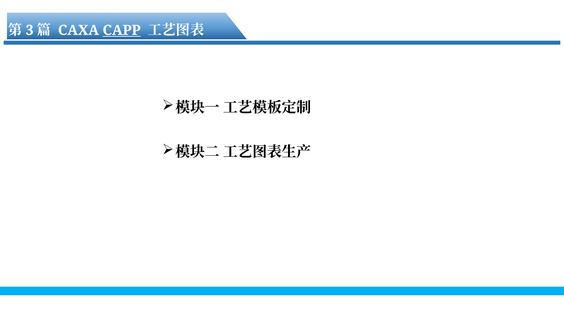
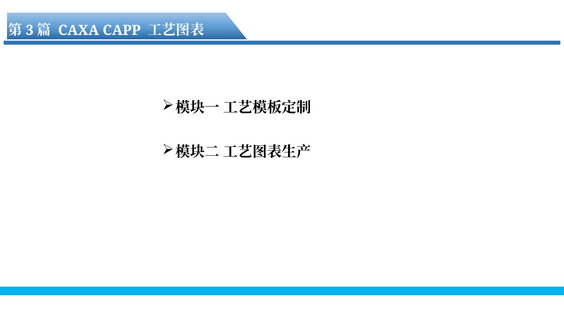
CAPP underline: present -> none (122, 30)
